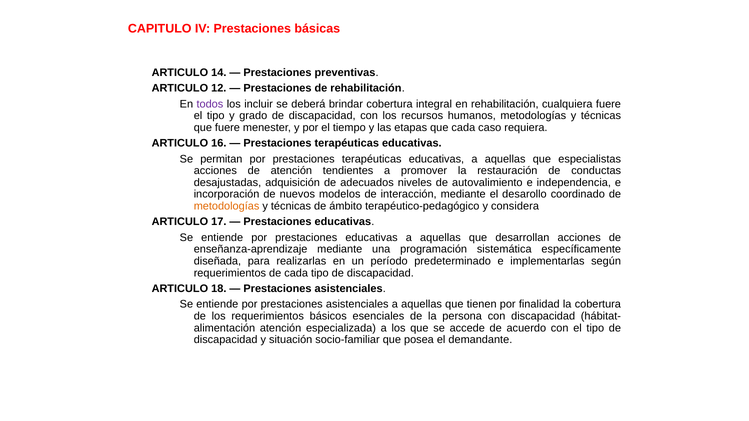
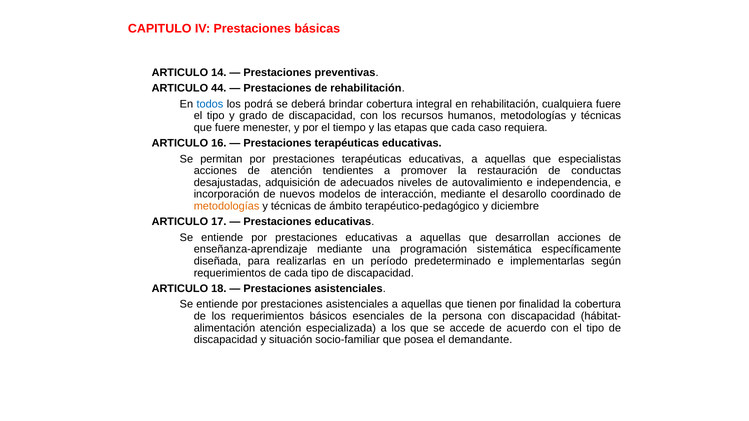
12: 12 -> 44 (219, 88)
todos colour: purple -> blue (210, 104)
incluir: incluir -> podrá (259, 104)
considera: considera -> diciembre (515, 206)
